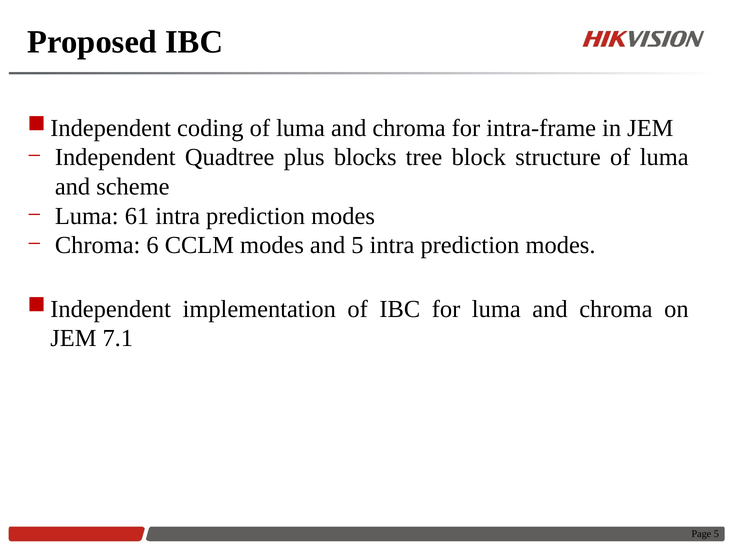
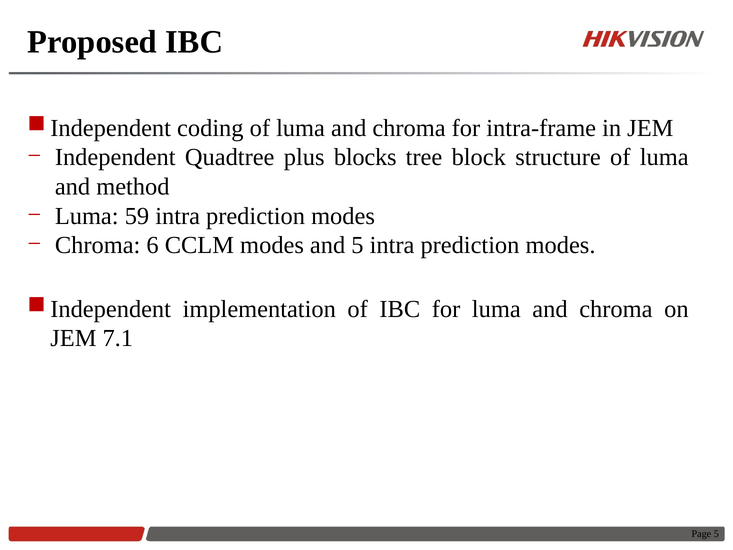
scheme: scheme -> method (133, 187)
61: 61 -> 59 (137, 216)
